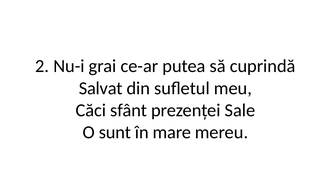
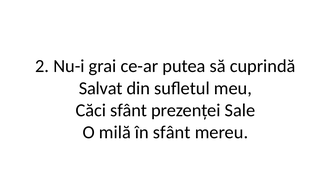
sunt: sunt -> milă (115, 132)
în mare: mare -> sfânt (172, 132)
